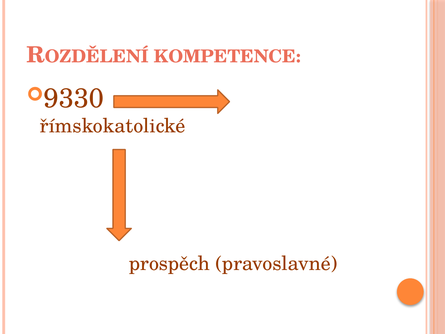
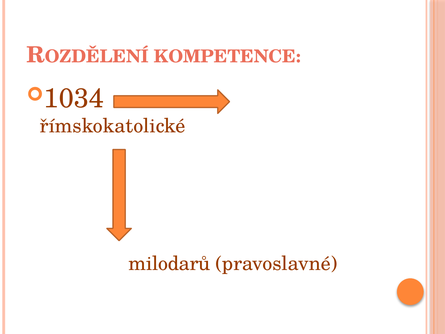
9330: 9330 -> 1034 (74, 98)
prospěch: prospěch -> milodarů (170, 263)
